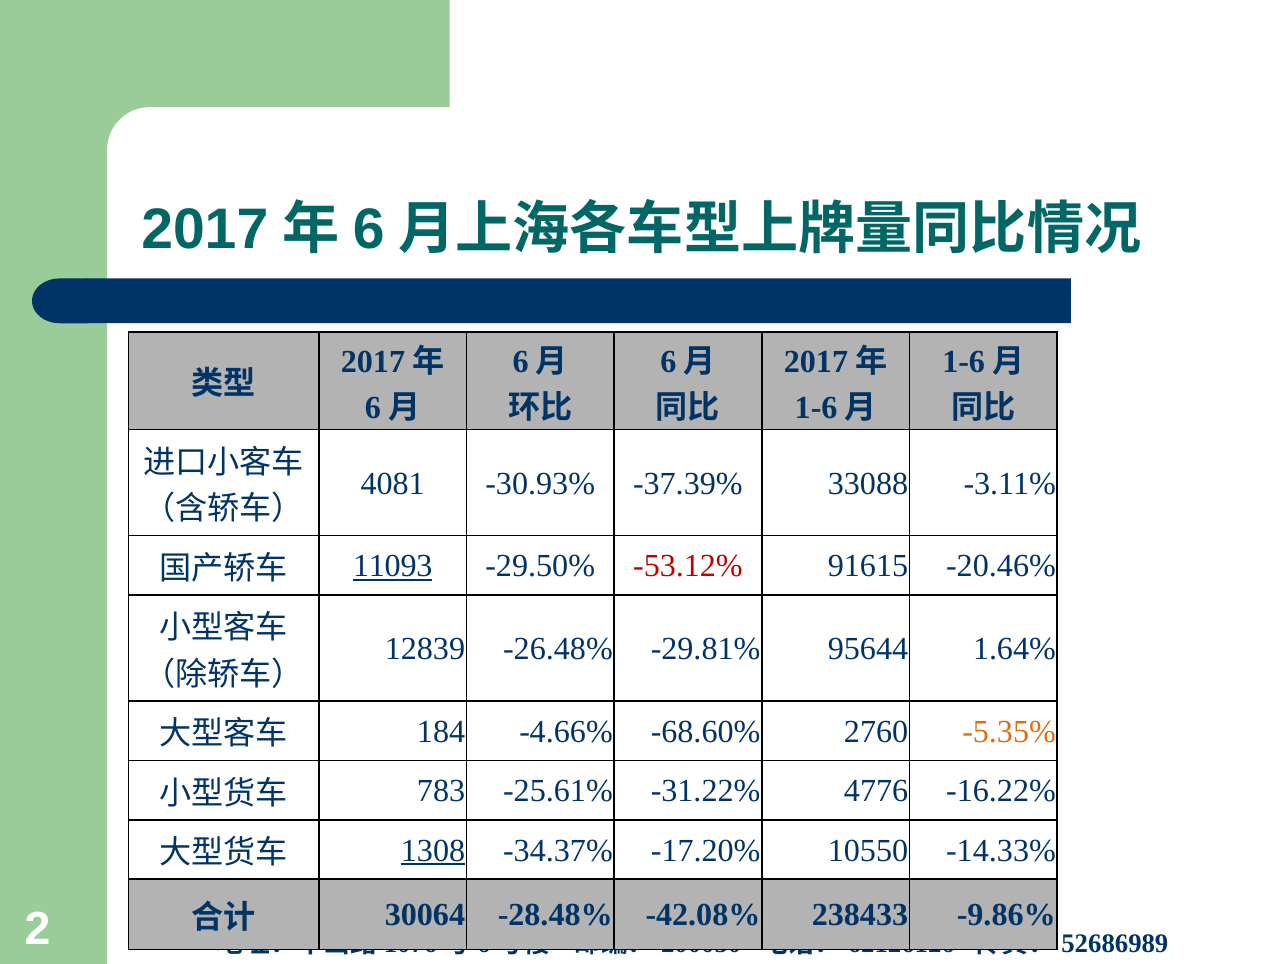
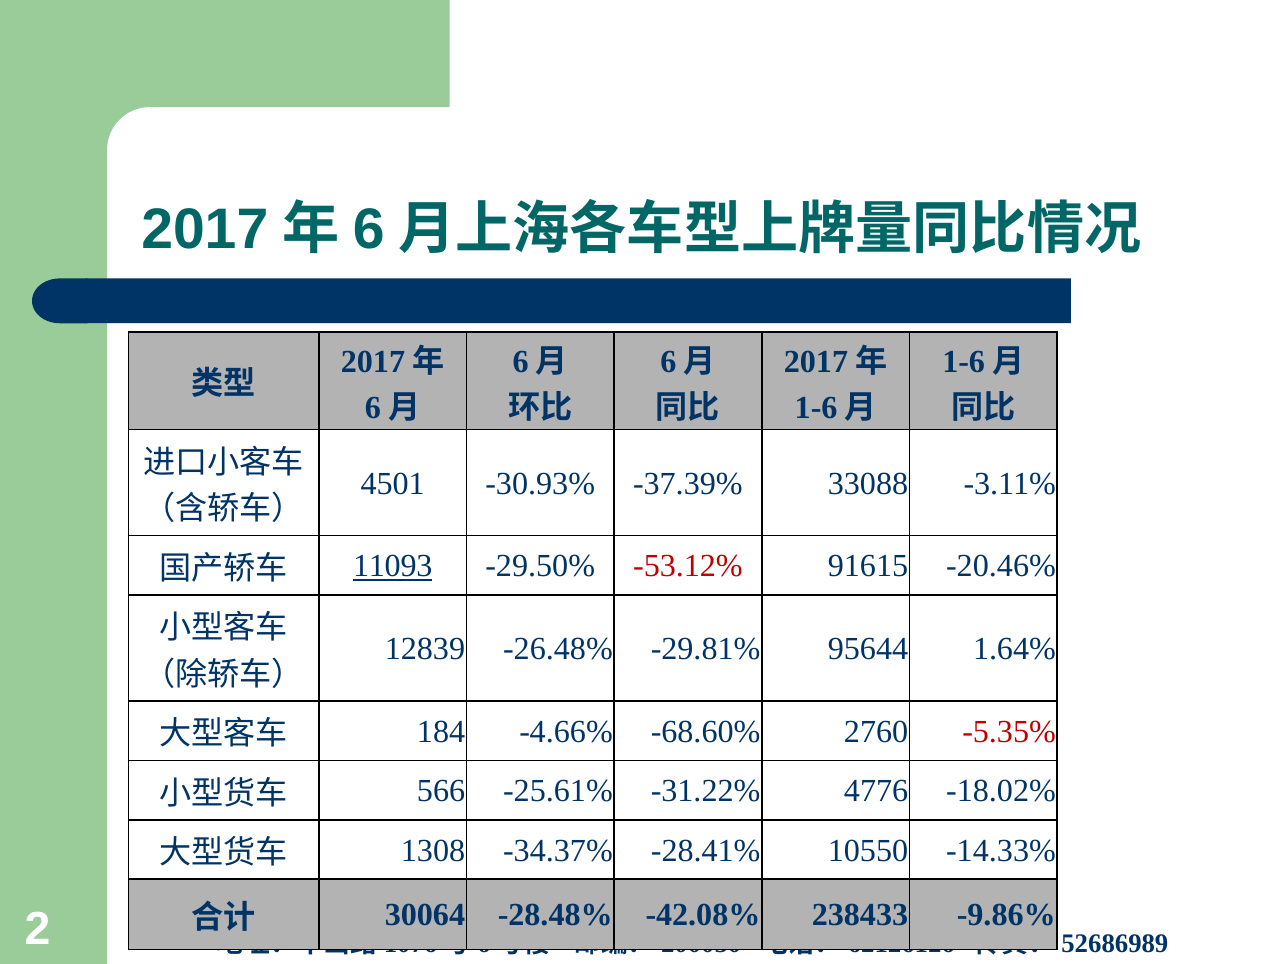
4081: 4081 -> 4501 (393, 484)
-5.35% colour: orange -> red (1009, 731)
783: 783 -> 566 (441, 791)
-16.22%: -16.22% -> -18.02% (1001, 791)
1308 underline: present -> none (433, 850)
-17.20%: -17.20% -> -28.41% (706, 850)
